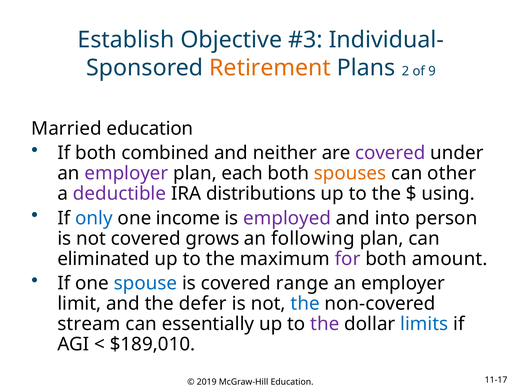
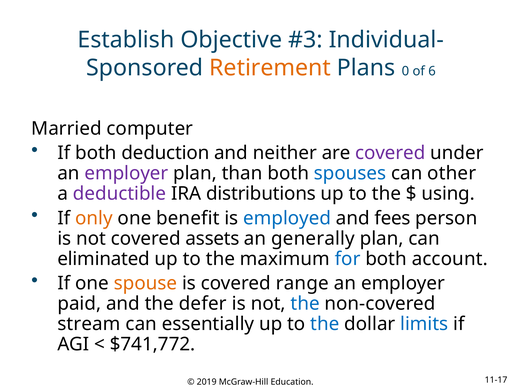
2: 2 -> 0 (405, 71)
9: 9 -> 6 (432, 71)
Married education: education -> computer (150, 128)
combined: combined -> deduction (165, 153)
each: each -> than (242, 173)
spouses colour: orange -> blue (350, 173)
only colour: blue -> orange (94, 218)
income: income -> benefit (188, 218)
employed colour: purple -> blue (287, 218)
into: into -> fees (393, 218)
grows: grows -> assets (213, 238)
following: following -> generally (313, 238)
for colour: purple -> blue (348, 259)
amount: amount -> account (450, 259)
spouse colour: blue -> orange (145, 283)
limit: limit -> paid (79, 303)
the colour: purple -> blue (325, 324)
$189,010: $189,010 -> $741,772 (153, 344)
